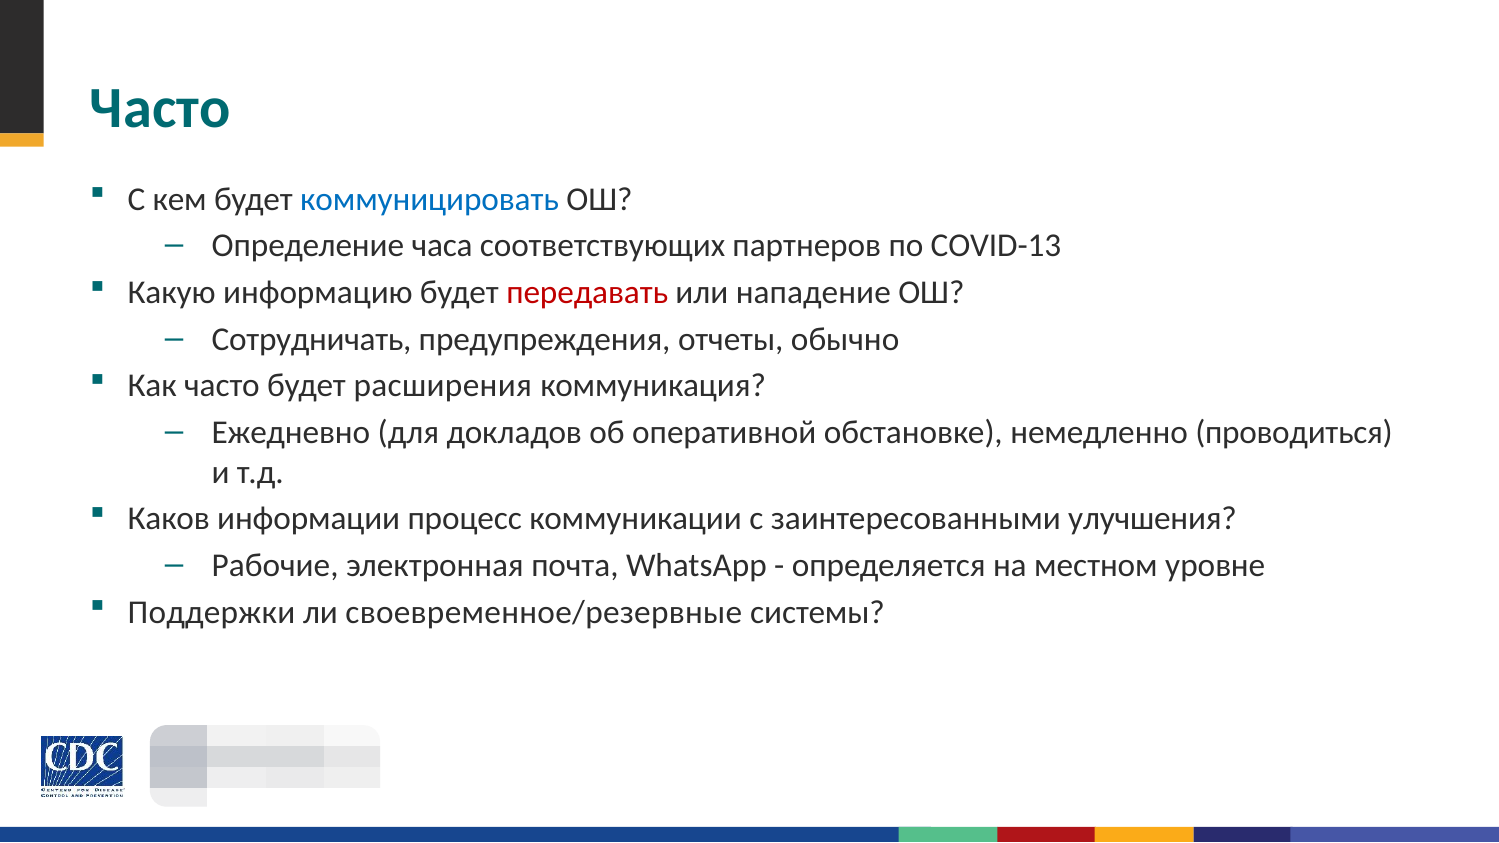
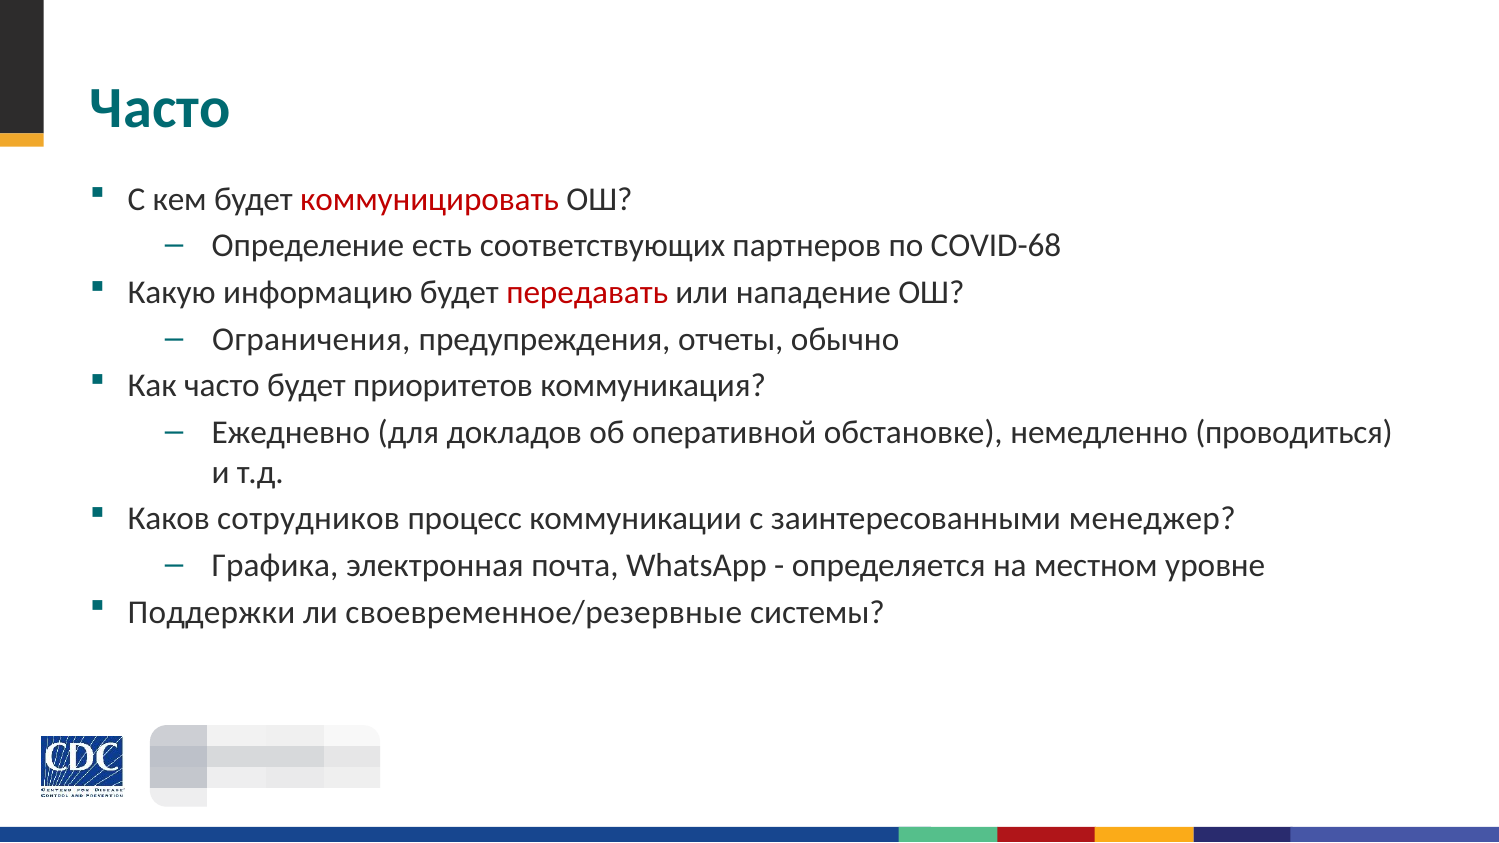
коммуницировать colour: blue -> red (430, 199)
часа: часа -> есть (442, 246)
COVID-13: COVID-13 -> COVID-68 (996, 246)
Сотрудничать: Сотрудничать -> Ограничения (311, 339)
расширения: расширения -> приоритетов (443, 386)
информации: информации -> сотрудников (308, 519)
улучшения: улучшения -> менеджер (1152, 519)
Рабочие: Рабочие -> Графика (275, 566)
